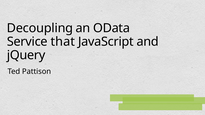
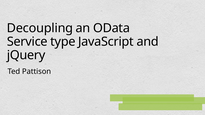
that: that -> type (63, 42)
